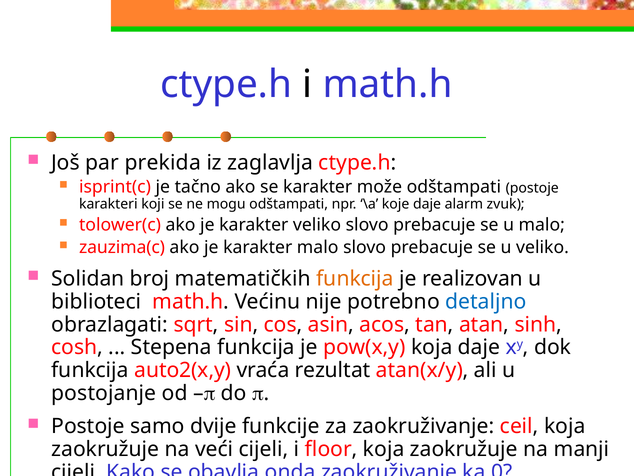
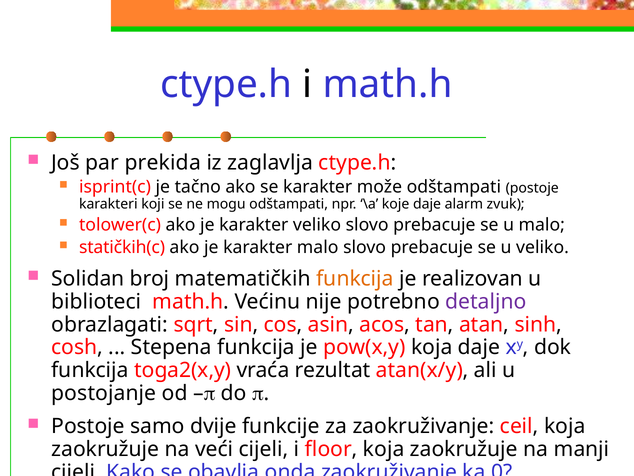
zauzima(c: zauzima(c -> statičkih(c (122, 247)
detaljno colour: blue -> purple (486, 301)
auto2(x,y: auto2(x,y -> toga2(x,y (183, 370)
